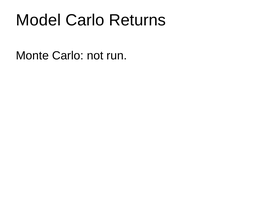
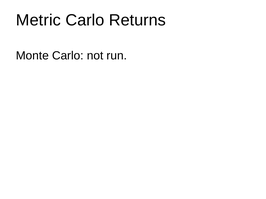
Model: Model -> Metric (38, 20)
